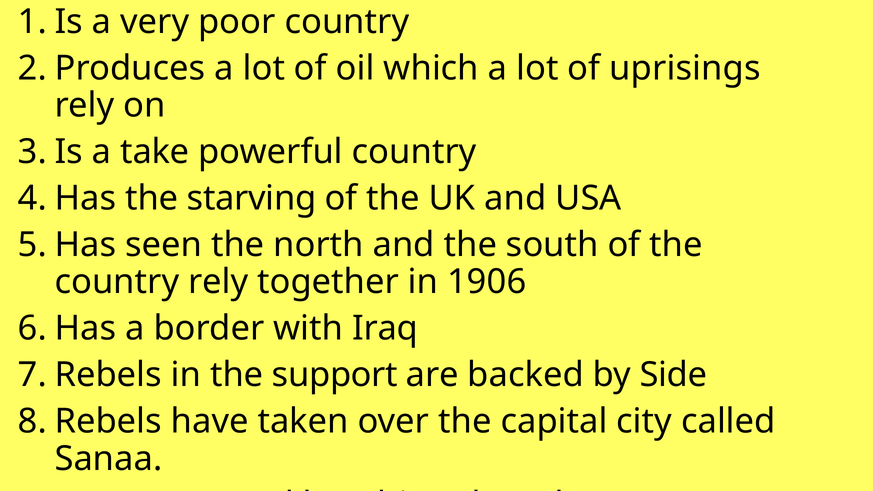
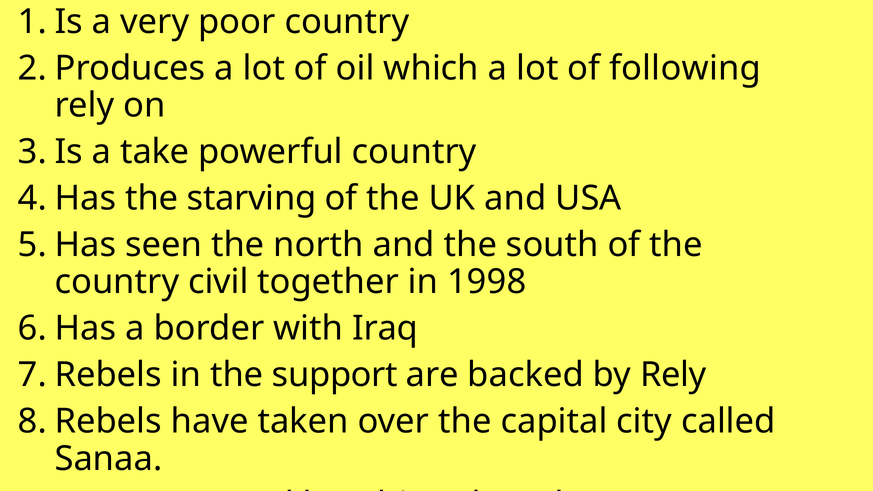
uprisings: uprisings -> following (685, 68)
country rely: rely -> civil (218, 282)
1906: 1906 -> 1998 (487, 282)
by Side: Side -> Rely (673, 375)
